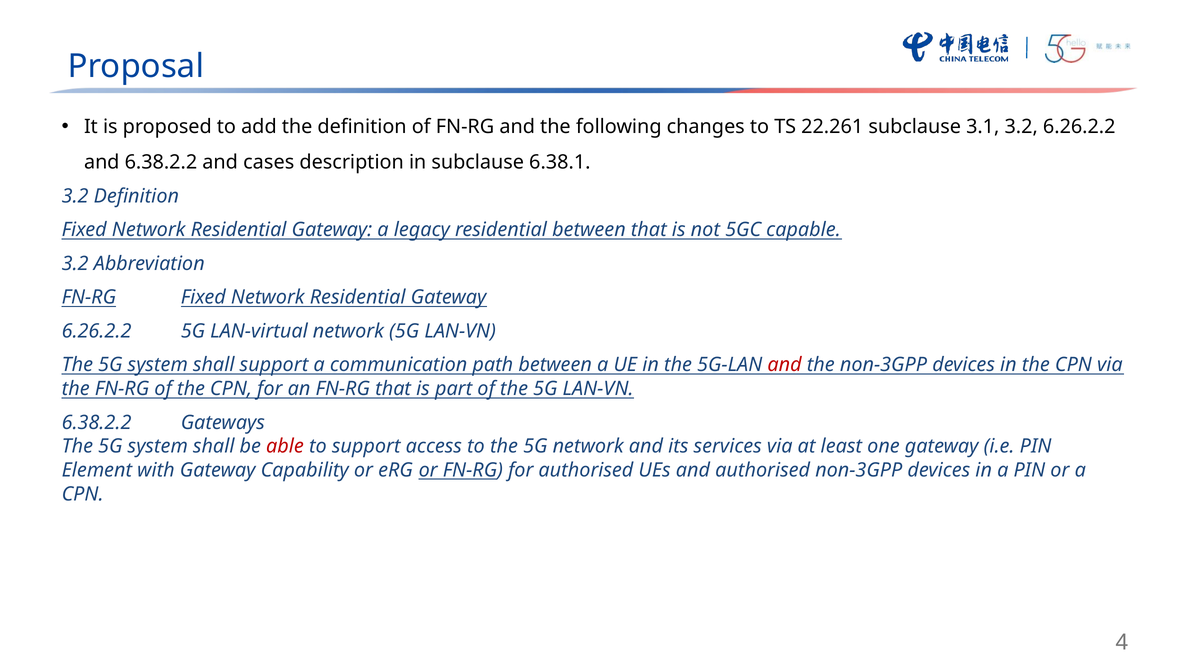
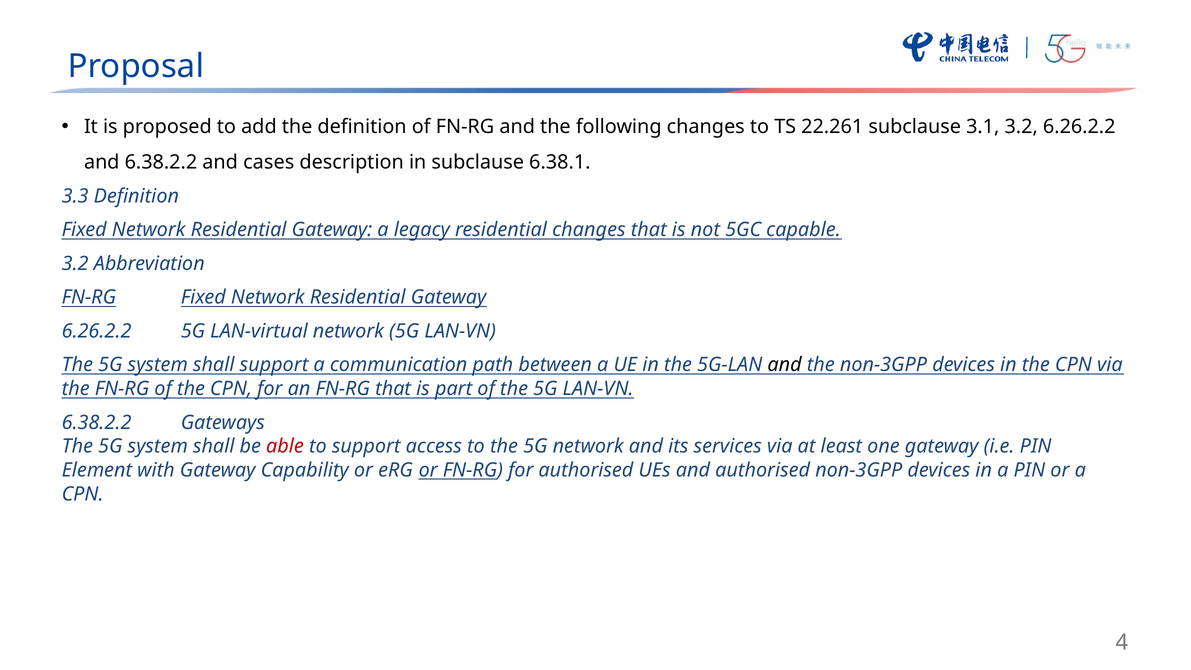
3.2: 3.2 -> 3.3 (75, 196)
residential between: between -> changes (589, 230)
and colour: red -> black (785, 365)
